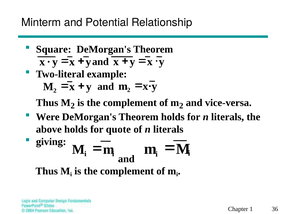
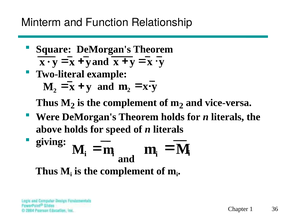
Potential: Potential -> Function (107, 22)
quote: quote -> speed (118, 129)
